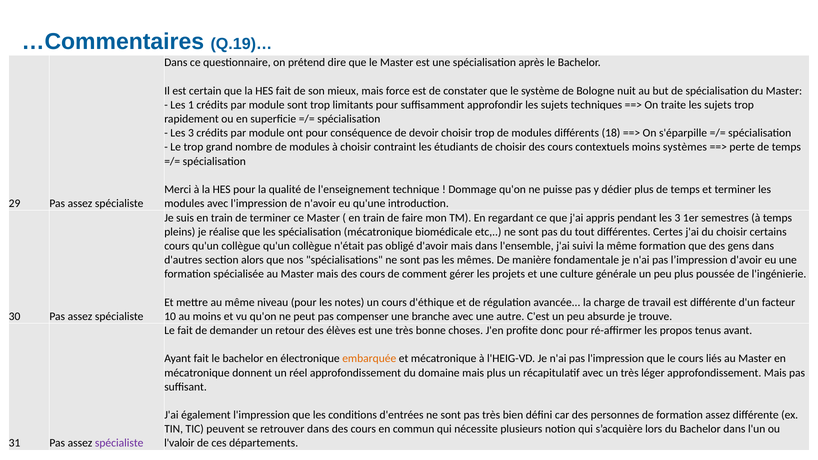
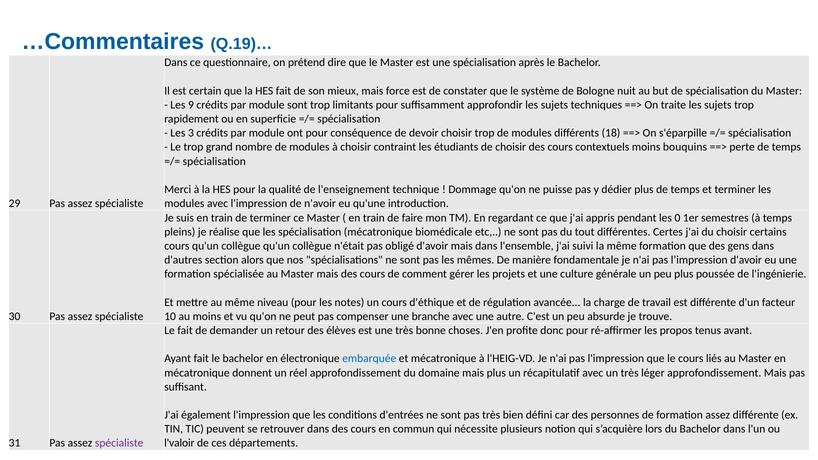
1: 1 -> 9 (191, 105)
systèmes: systèmes -> bouquins (685, 147)
pendant les 3: 3 -> 0 (677, 218)
embarquée colour: orange -> blue (369, 359)
